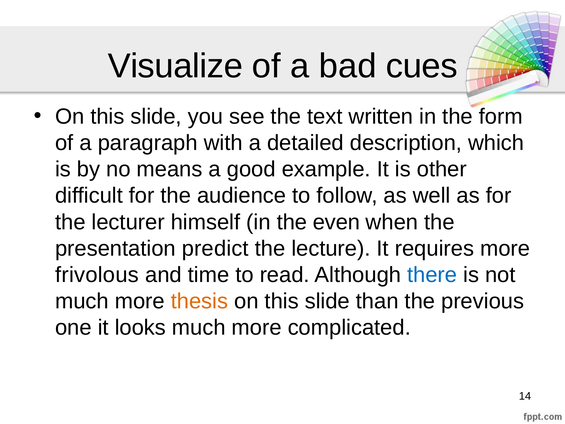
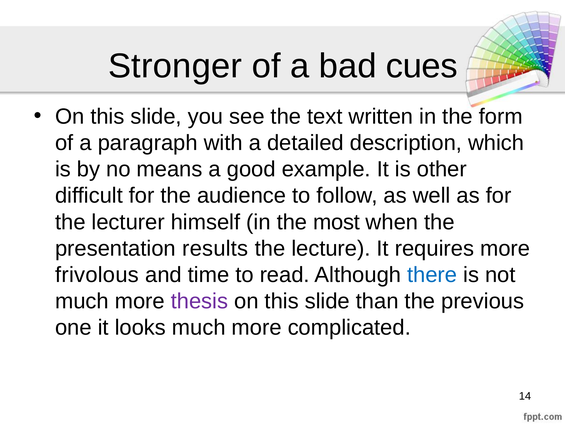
Visualize: Visualize -> Stronger (175, 66)
even: even -> most (336, 222)
predict: predict -> results (215, 248)
thesis colour: orange -> purple (199, 301)
